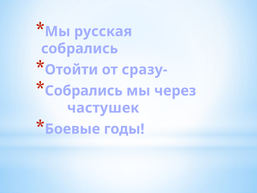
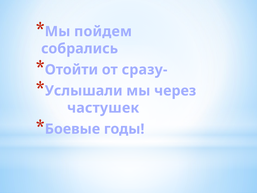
русская: русская -> пойдем (103, 31)
Собрались: Собрались -> Услышали (84, 91)
